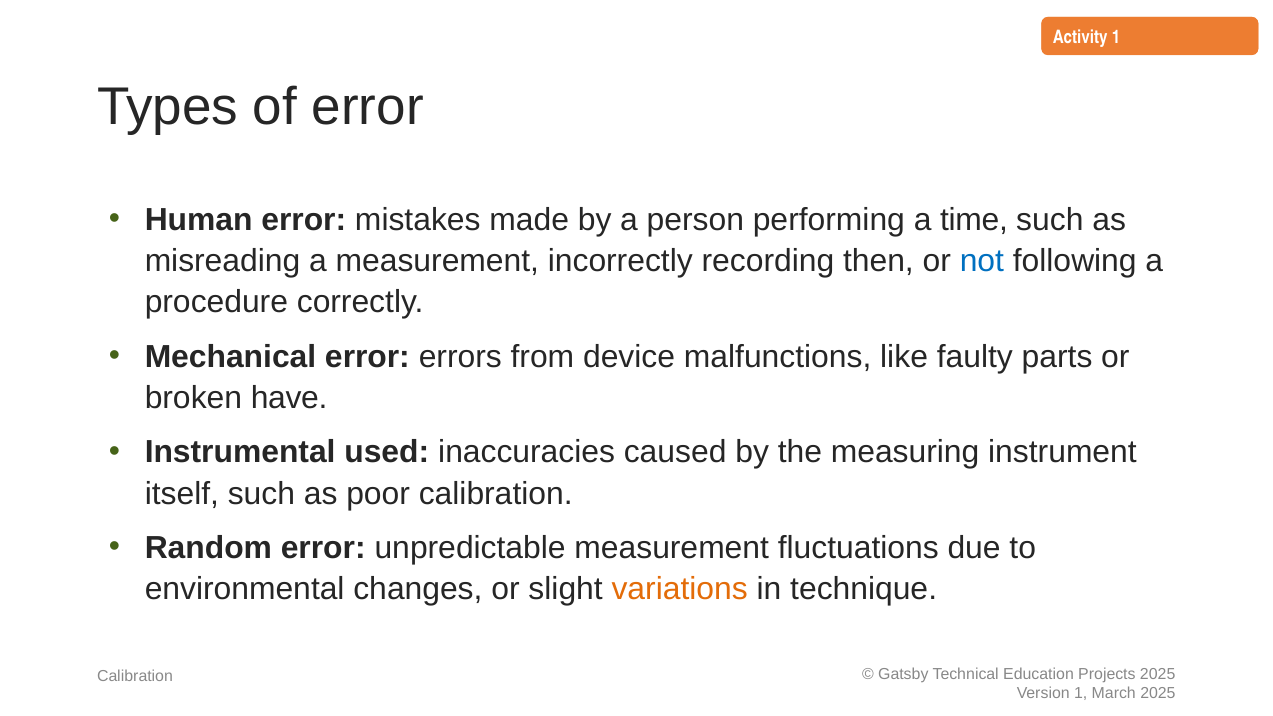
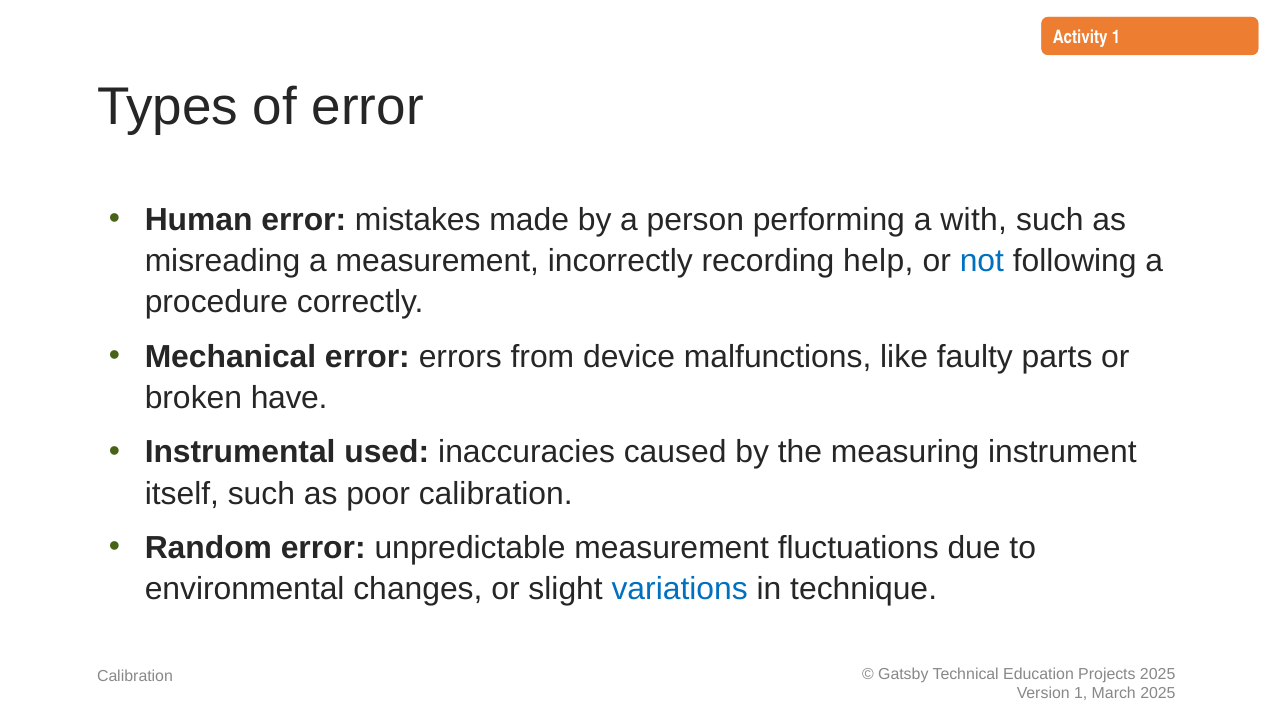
time: time -> with (974, 220)
then: then -> help (878, 261)
variations colour: orange -> blue (680, 589)
